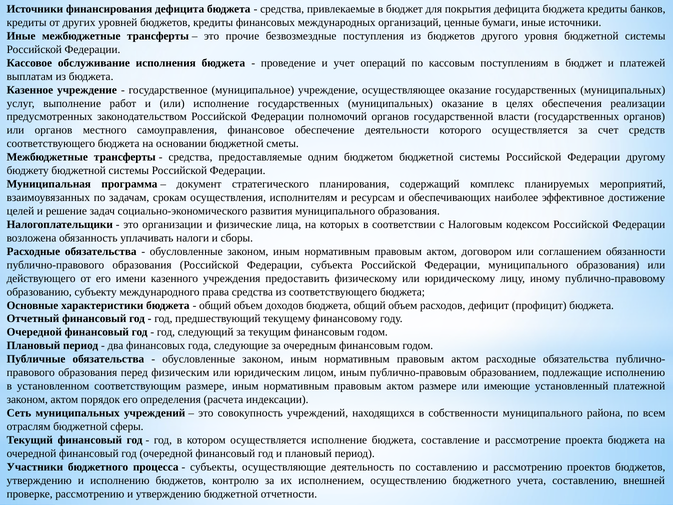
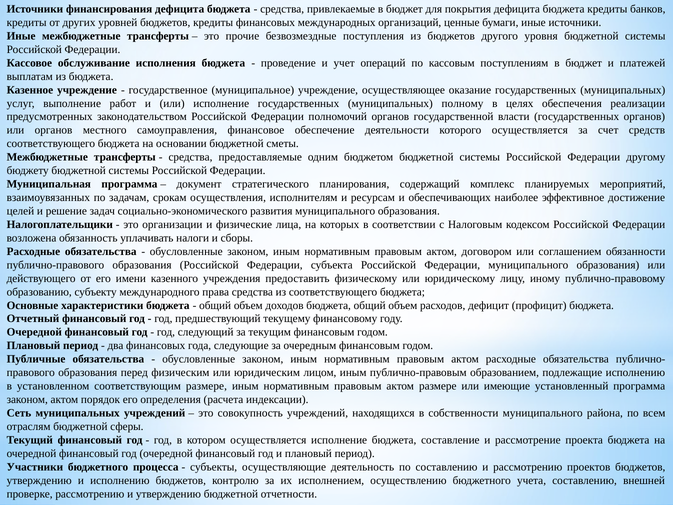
муниципальных оказание: оказание -> полному (462, 103)
установленный платежной: платежной -> программа (639, 386)
